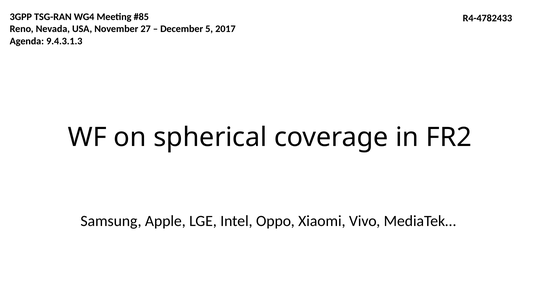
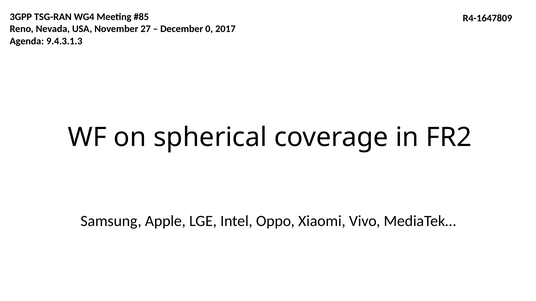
R4-4782433: R4-4782433 -> R4-1647809 (487, 18)
5: 5 -> 0 (209, 29)
